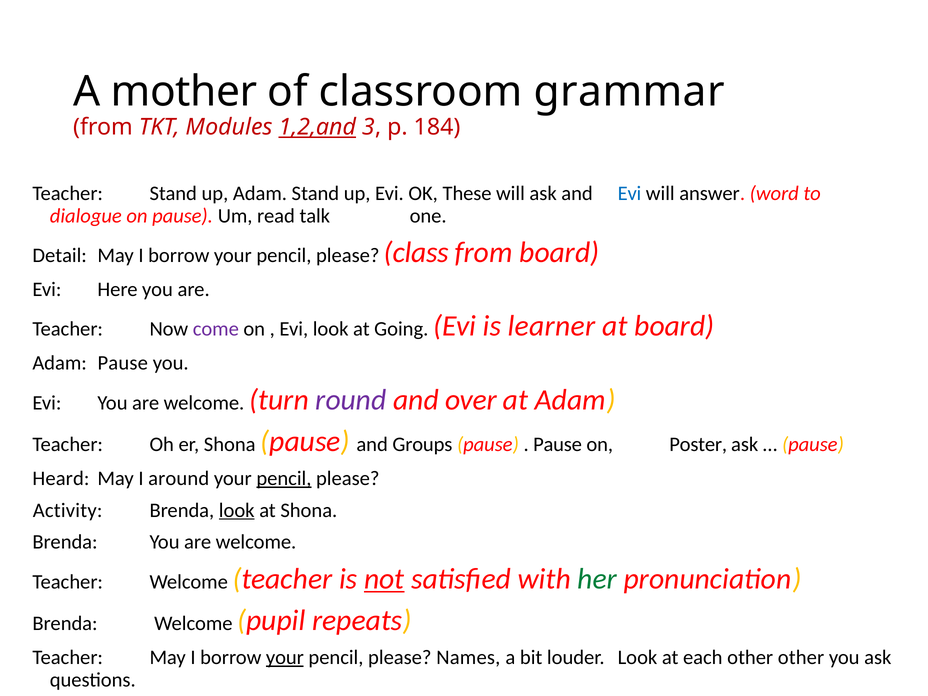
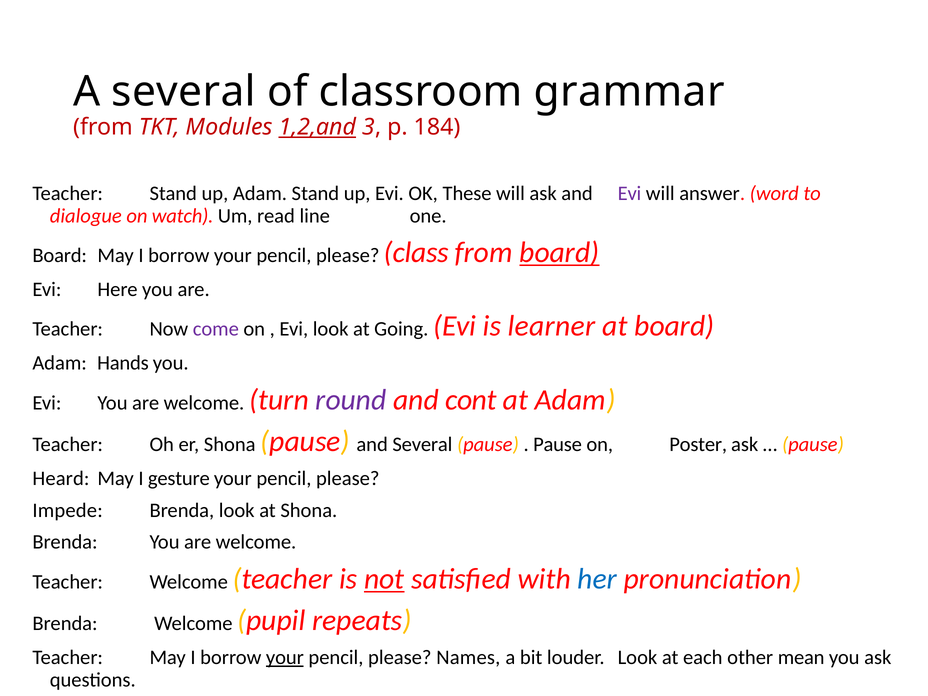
A mother: mother -> several (184, 92)
Evi colour: blue -> purple (630, 193)
on pause: pause -> watch (183, 216)
talk: talk -> line (315, 216)
Detail: Detail -> Board (60, 255)
board underline: none -> present (559, 253)
Adam Pause: Pause -> Hands (123, 363)
over: over -> cont (471, 400)
and Groups: Groups -> Several (422, 444)
around: around -> gesture (179, 478)
pencil underline: present -> none (284, 478)
Activity: Activity -> Impede (68, 510)
look underline: present -> none (237, 510)
her colour: green -> blue (597, 579)
other other: other -> mean (801, 657)
